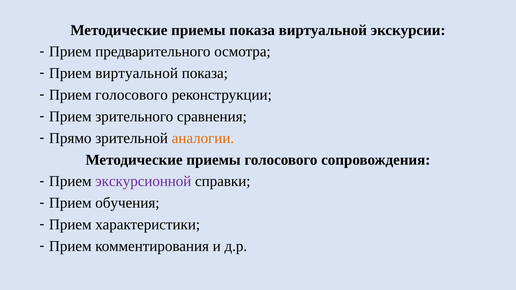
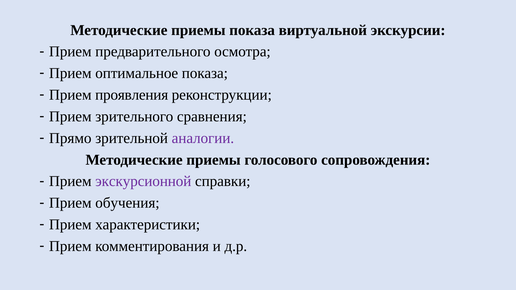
Прием виртуальной: виртуальной -> оптимальное (137, 73)
Прием голосового: голосового -> проявления (132, 95)
аналогии colour: orange -> purple (203, 138)
